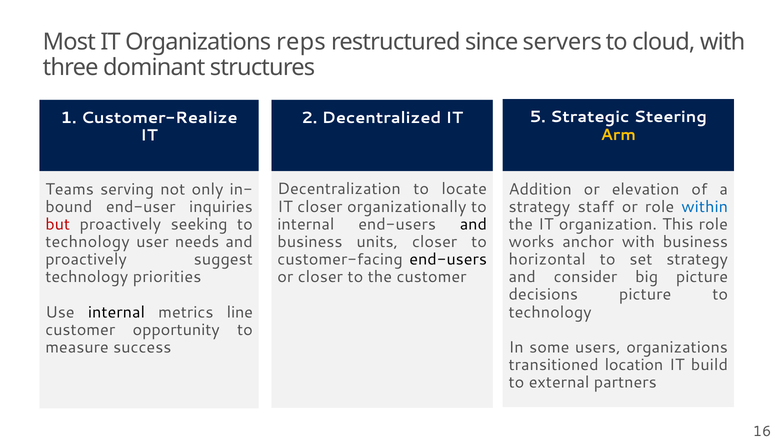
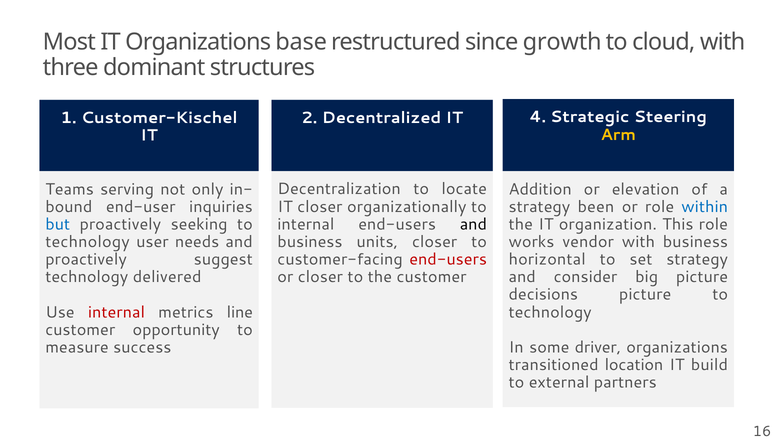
reps: reps -> base (301, 42)
servers: servers -> growth (562, 42)
Customer-Realize: Customer-Realize -> Customer-Kischel (159, 118)
5: 5 -> 4 (538, 117)
staff: staff -> been (596, 207)
but colour: red -> blue (58, 224)
anchor: anchor -> vendor (588, 242)
end-users colour: black -> red (448, 260)
priorities: priorities -> delivered (167, 277)
internal colour: black -> red (116, 312)
users: users -> driver (598, 348)
